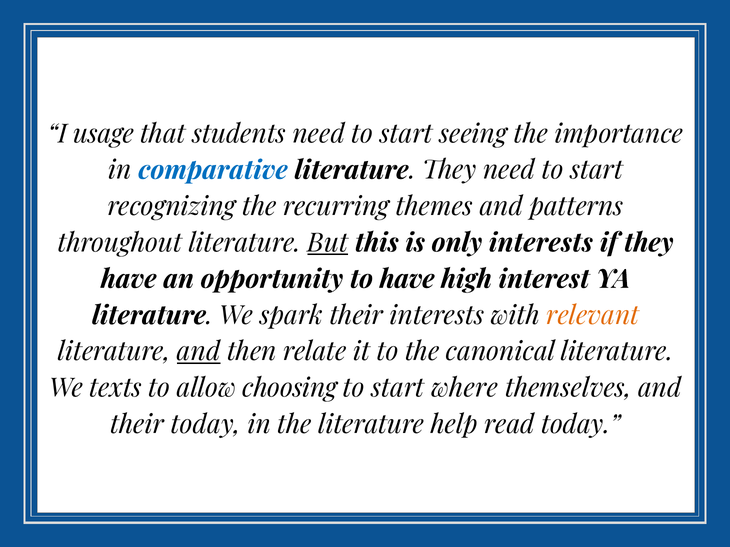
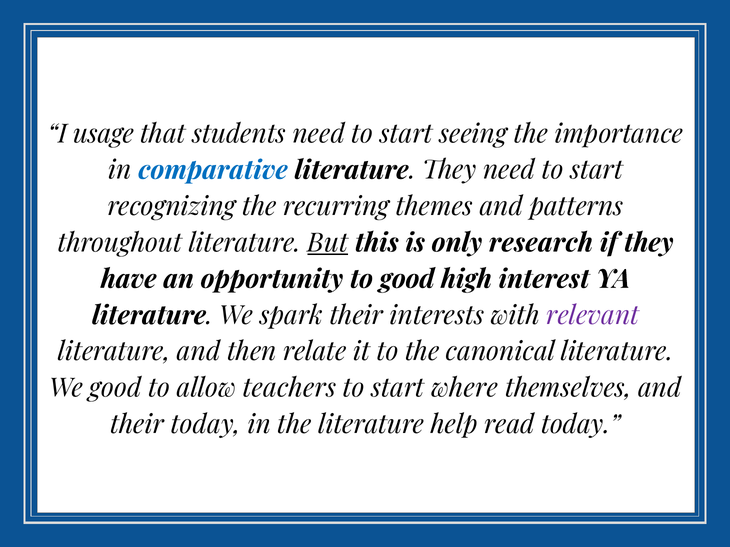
only interests: interests -> research (541, 243)
to have: have -> good (407, 279)
relevant colour: orange -> purple (593, 316)
and underline: present -> none (199, 352)
We texts: texts -> good (116, 388)
choosing: choosing -> teachers (289, 388)
